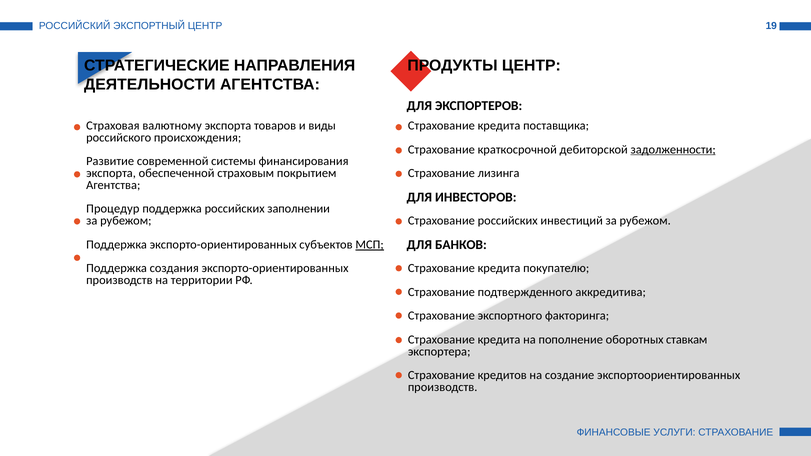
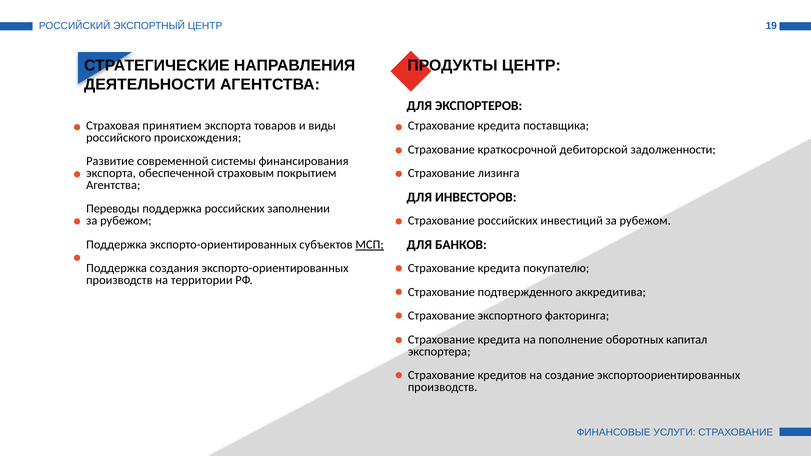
валютному: валютному -> принятием (172, 126)
задолженности underline: present -> none (673, 149)
Процедур: Процедур -> Переводы (113, 209)
ставкам: ставкам -> капитал (687, 340)
